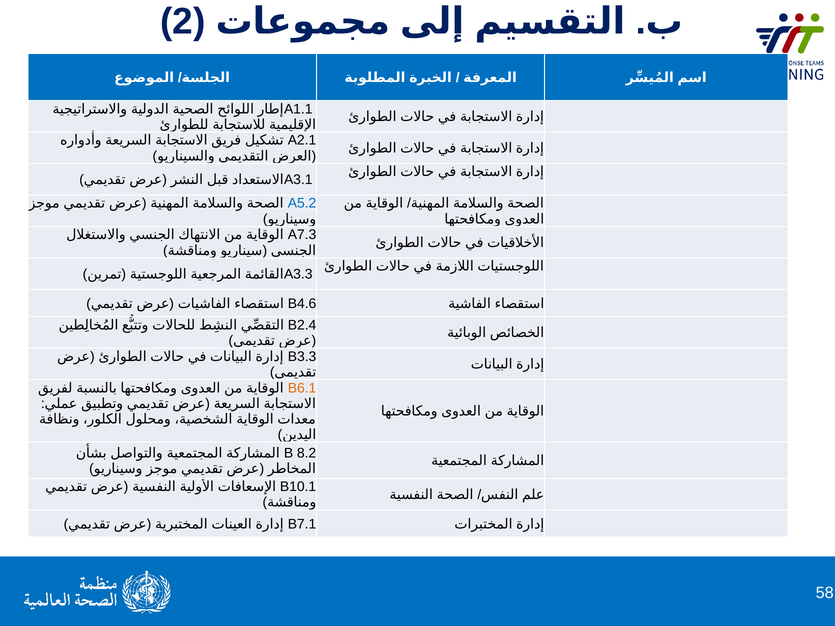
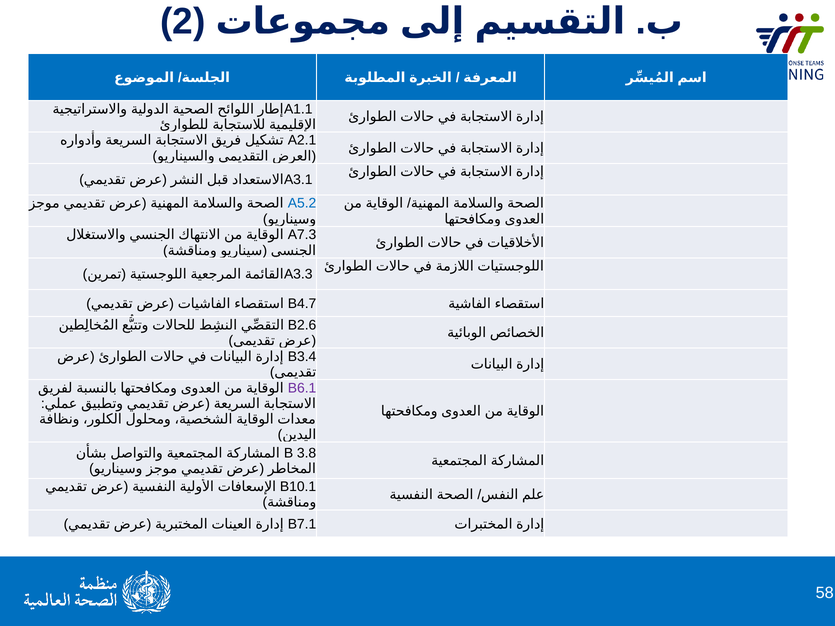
B4.6: B4.6 -> B4.7 (302, 304)
B2.4: B2.4 -> B2.6 (302, 325)
B3.3: B3.3 -> B3.4 (302, 357)
B6.1 colour: orange -> purple (302, 388)
8.2: 8.2 -> 3.8 (307, 453)
